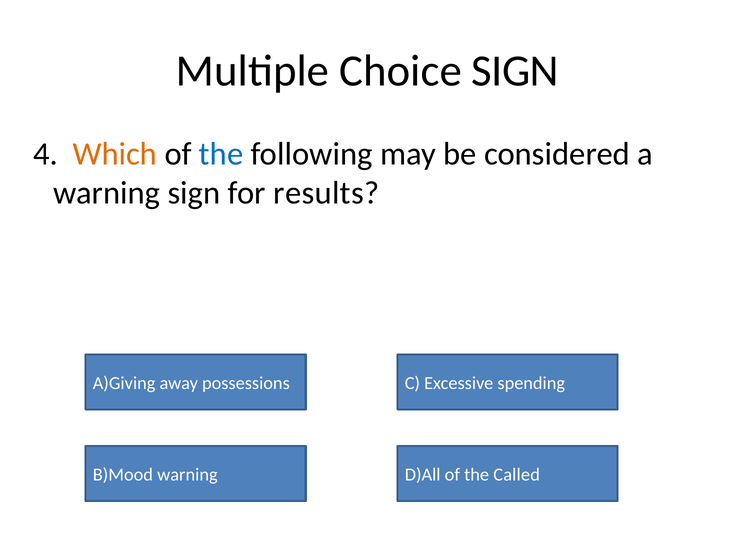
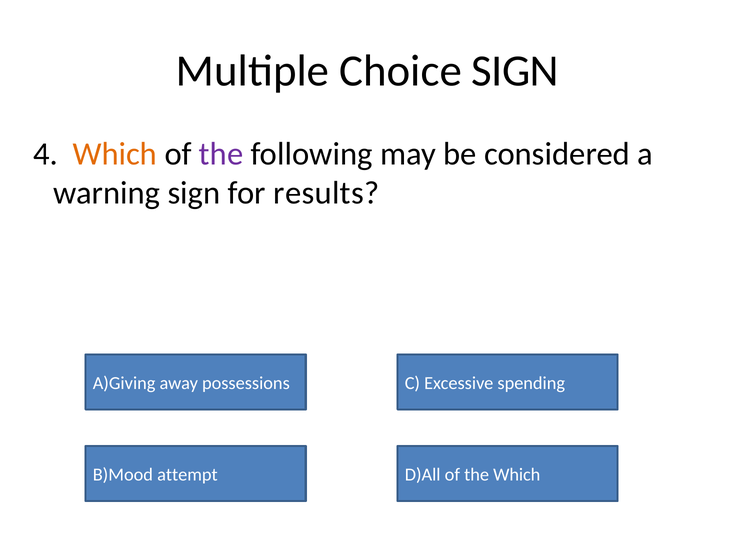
the colour: blue -> purple (221, 154)
B)Mood warning: warning -> attempt (187, 475)
the Called: Called -> Which (517, 475)
